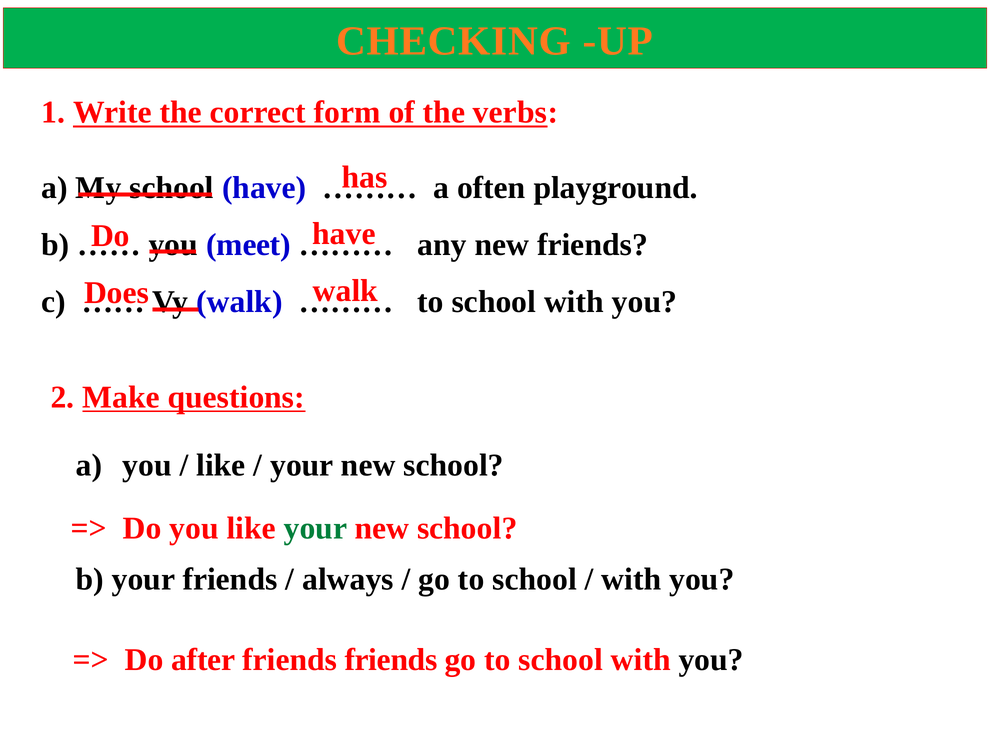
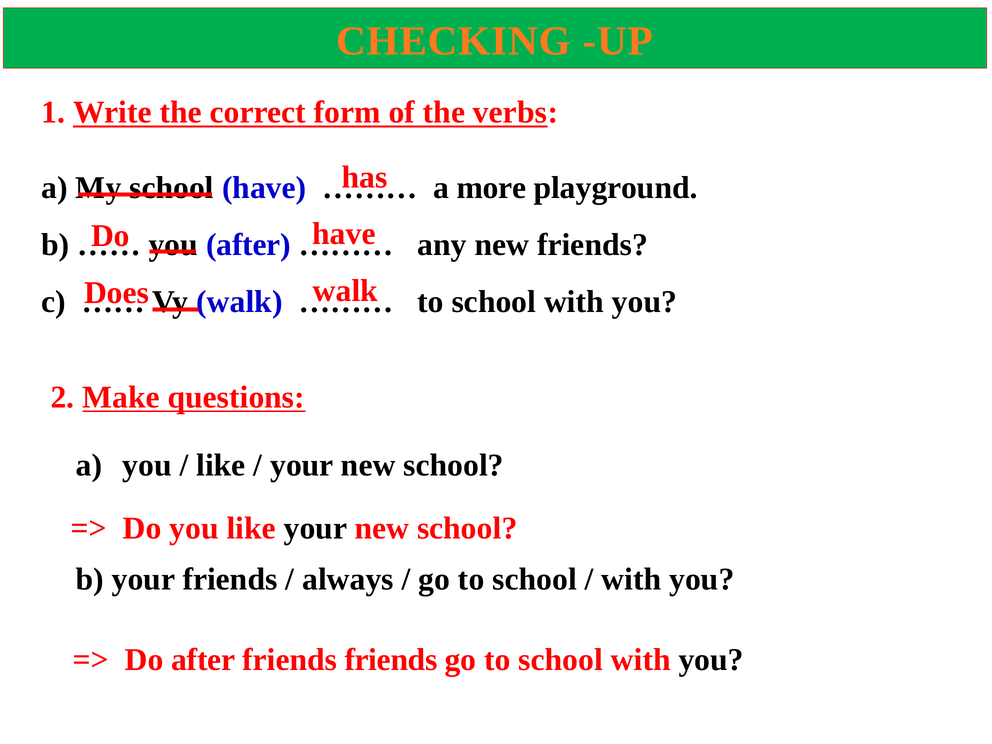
often: often -> more (491, 188)
meet: meet -> after (248, 245)
your colour: green -> black (315, 529)
